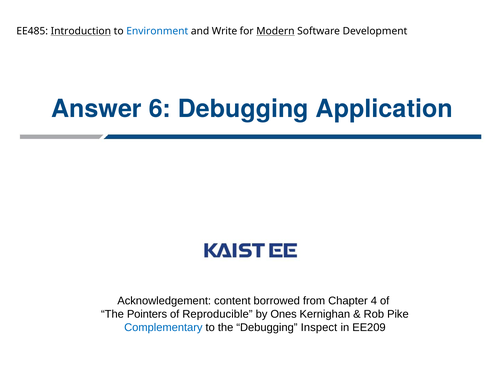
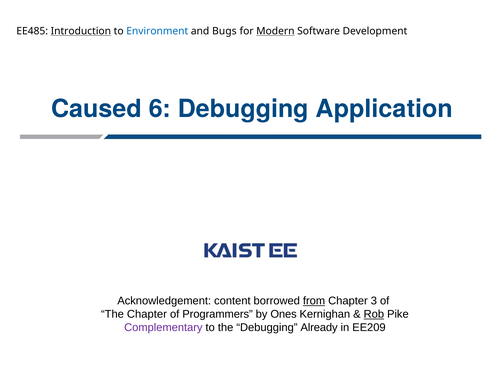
Write: Write -> Bugs (224, 31)
Answer: Answer -> Caused (96, 109)
from underline: none -> present (314, 301)
4: 4 -> 3 (374, 301)
The Pointers: Pointers -> Chapter (147, 314)
Reproducible: Reproducible -> Programmers (218, 314)
Rob underline: none -> present (374, 314)
Complementary colour: blue -> purple (163, 327)
Inspect: Inspect -> Already (319, 327)
